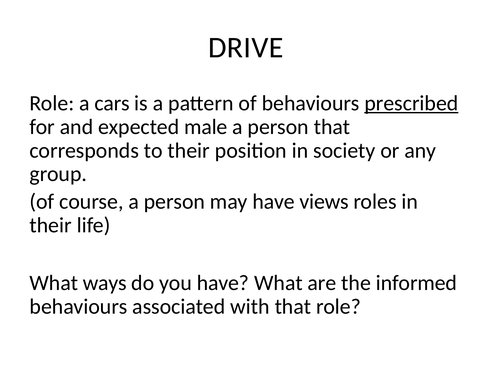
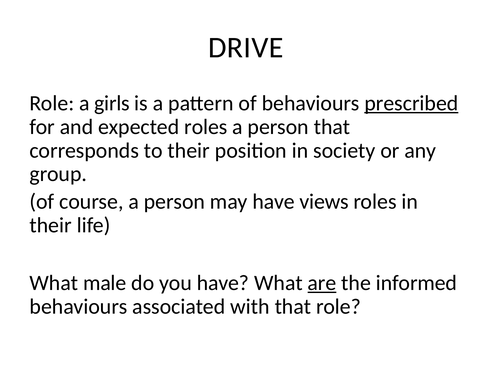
cars: cars -> girls (112, 103)
expected male: male -> roles (206, 127)
ways: ways -> male (105, 283)
are underline: none -> present (322, 283)
